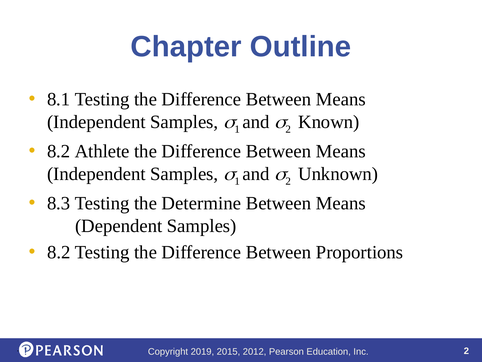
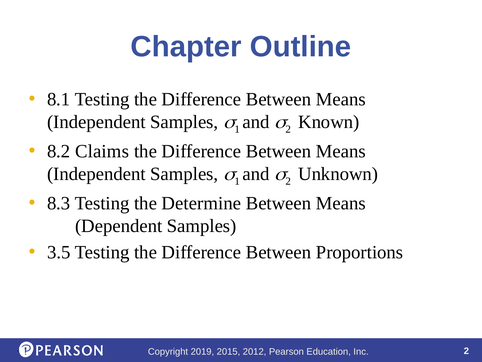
Athlete: Athlete -> Claims (102, 151)
8.2: 8.2 -> 3.5 (59, 252)
